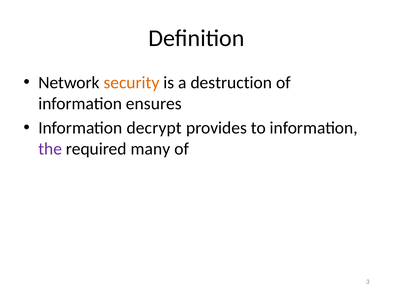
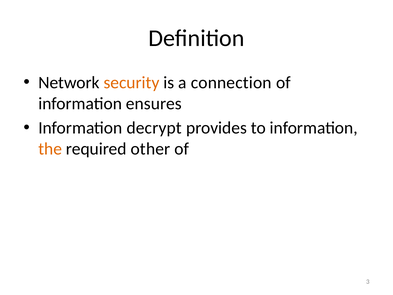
destruction: destruction -> connection (231, 82)
the colour: purple -> orange (50, 149)
many: many -> other (150, 149)
